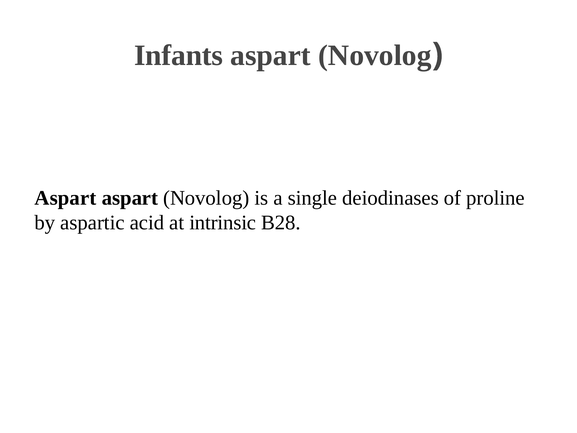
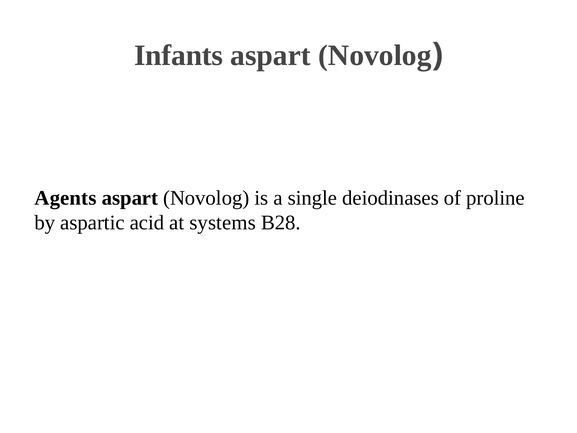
Aspart: Aspart -> Agents (65, 198)
intrinsic: intrinsic -> systems (223, 223)
